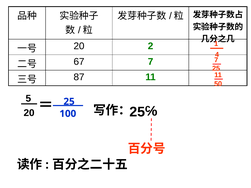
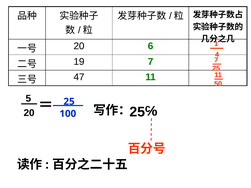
2: 2 -> 6 (151, 46)
67: 67 -> 19 (79, 62)
87: 87 -> 47 (79, 77)
